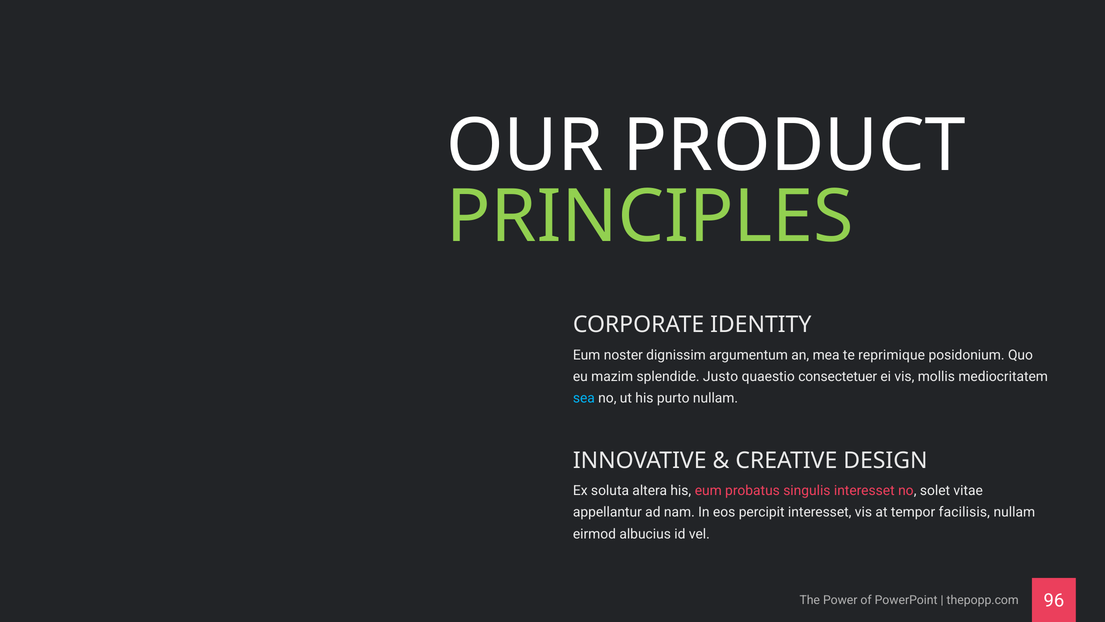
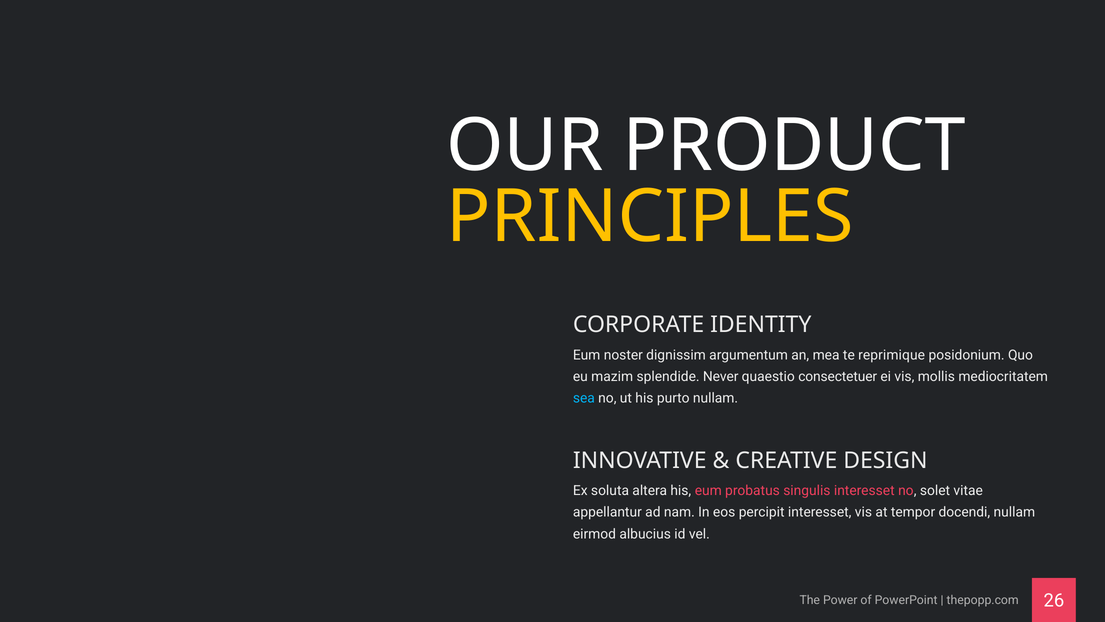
PRINCIPLES colour: light green -> yellow (650, 217)
Justo: Justo -> Never (721, 376)
facilisis: facilisis -> docendi (964, 512)
96: 96 -> 26 (1054, 600)
